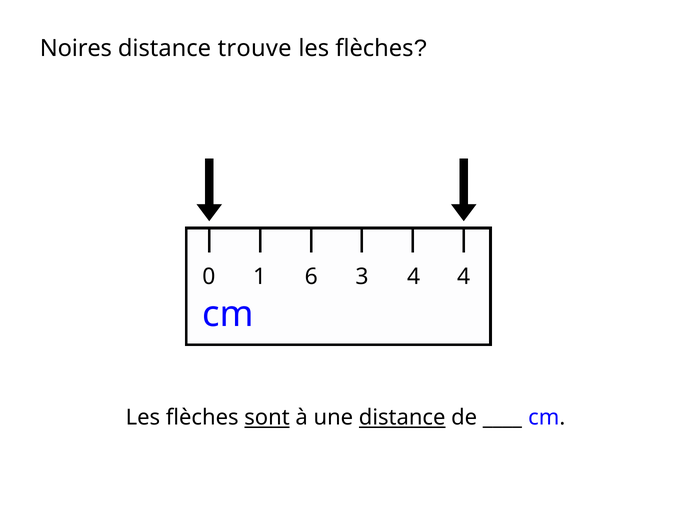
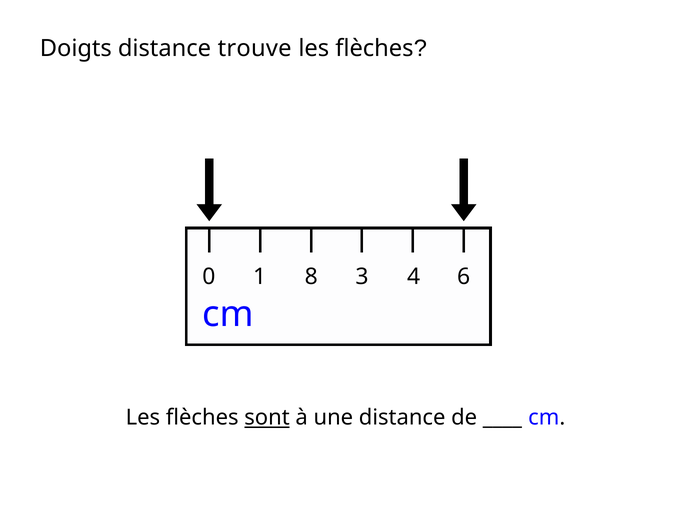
Noires: Noires -> Doigts (76, 48)
6: 6 -> 8 (311, 276)
4 4: 4 -> 6 (464, 276)
distance underline: present -> none (402, 417)
